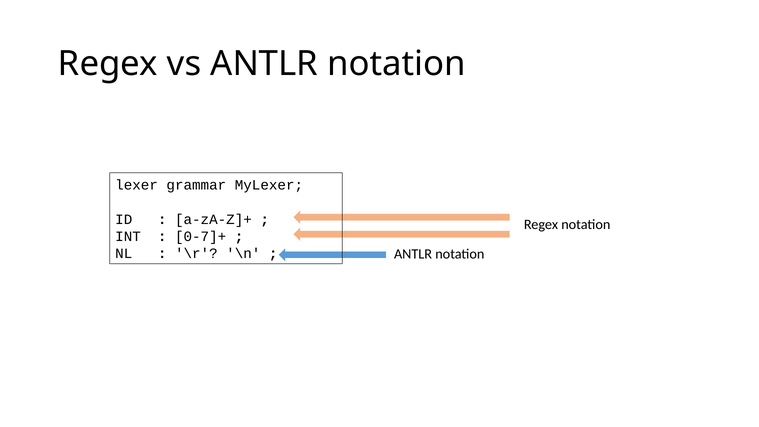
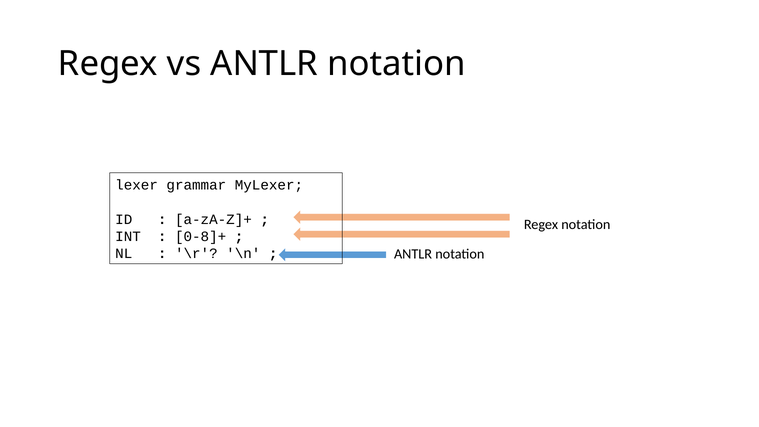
0-7]+: 0-7]+ -> 0-8]+ (201, 236)
